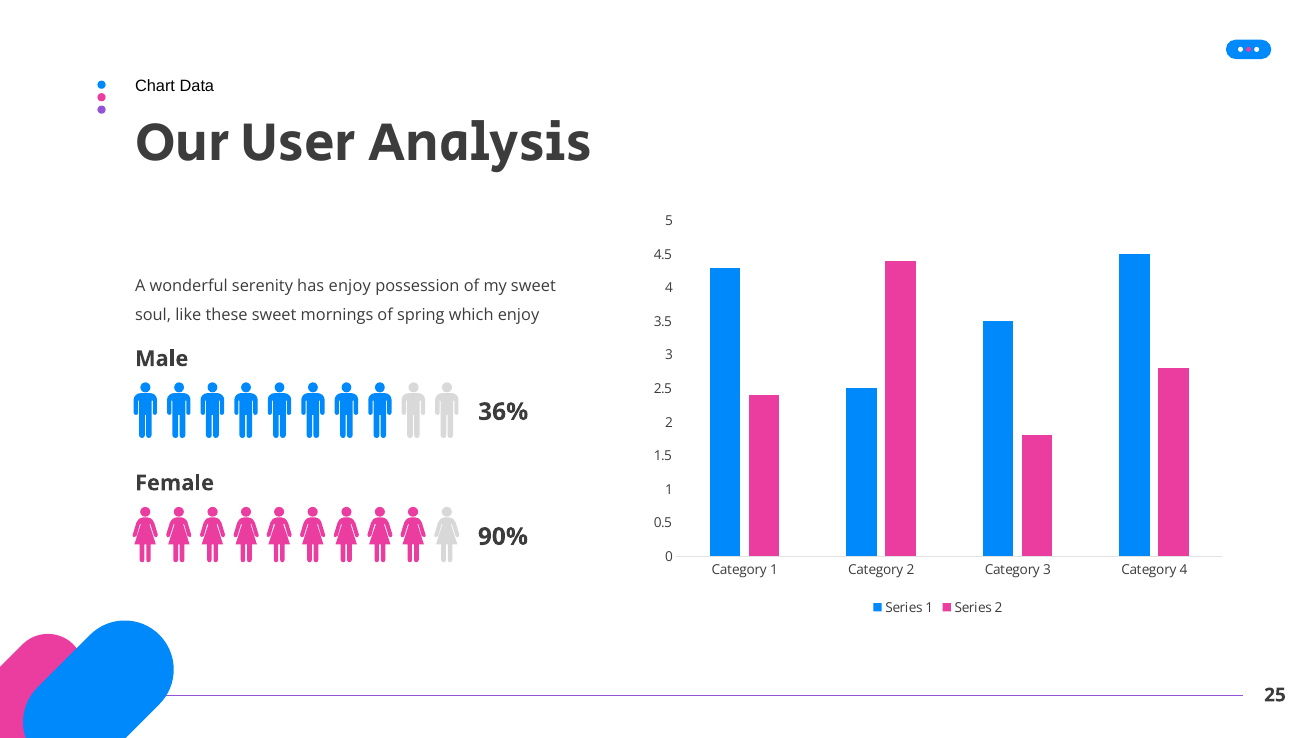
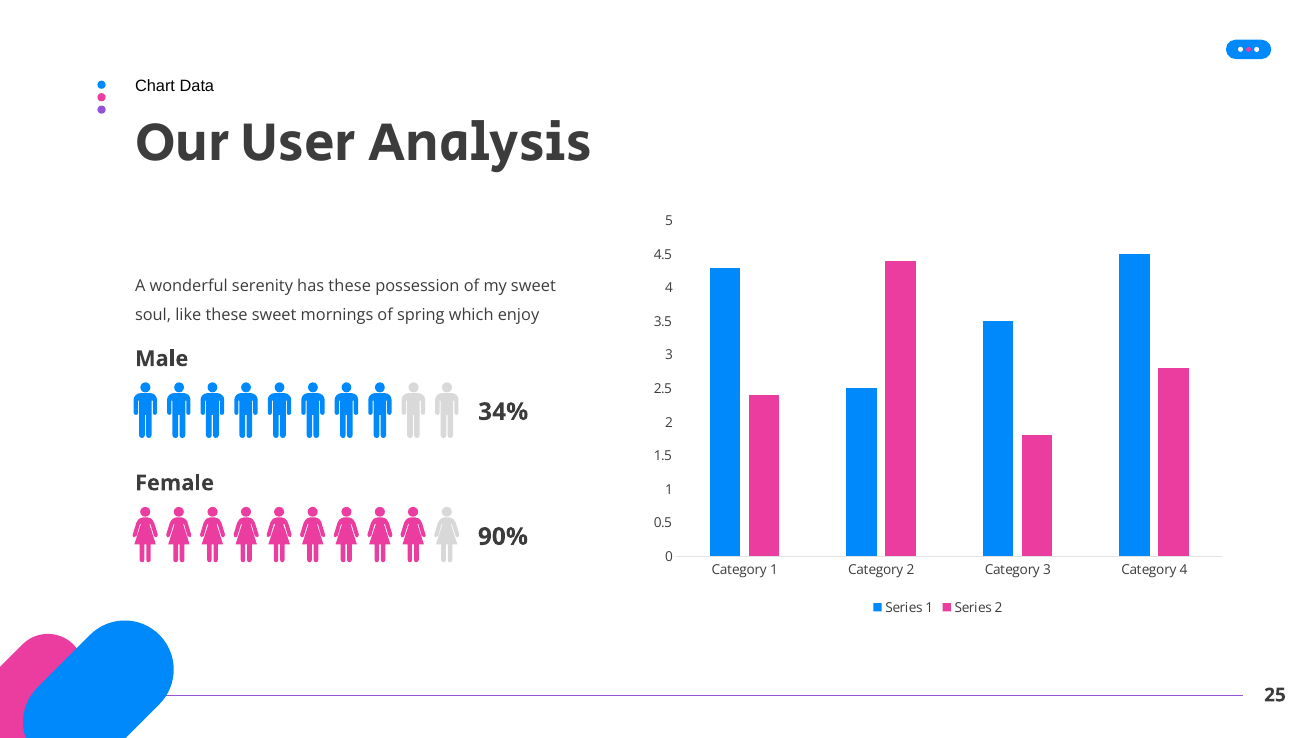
has enjoy: enjoy -> these (350, 285)
36%: 36% -> 34% (503, 412)
